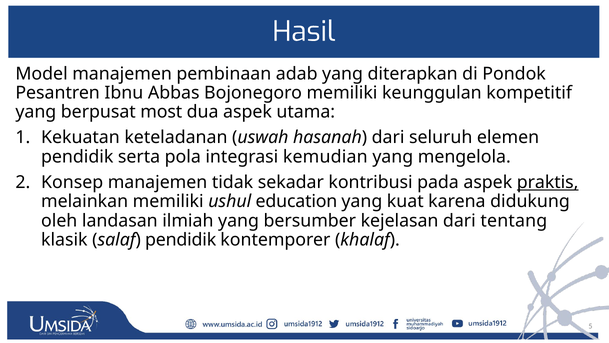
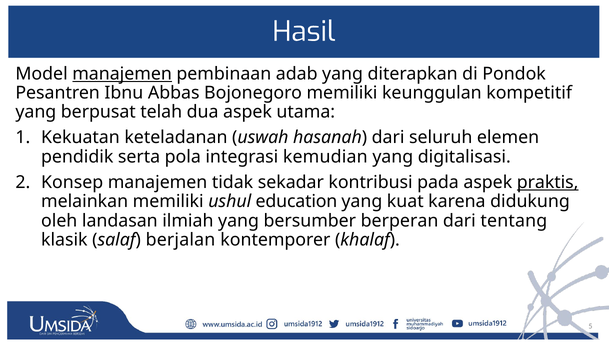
manajemen underline: none -> present (122, 74)
most: most -> telah (161, 112)
mengelola: mengelola -> digitalisasi (464, 157)
kejelasan: kejelasan -> berperan (400, 220)
salaf pendidik: pendidik -> berjalan (180, 240)
